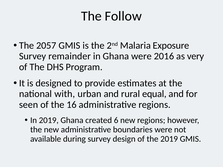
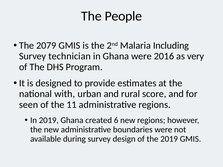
Follow: Follow -> People (123, 16)
2057: 2057 -> 2079 (46, 46)
Exposure: Exposure -> Including (171, 46)
remainder: remainder -> technician (70, 56)
equal: equal -> score (154, 94)
16: 16 -> 11 (72, 105)
